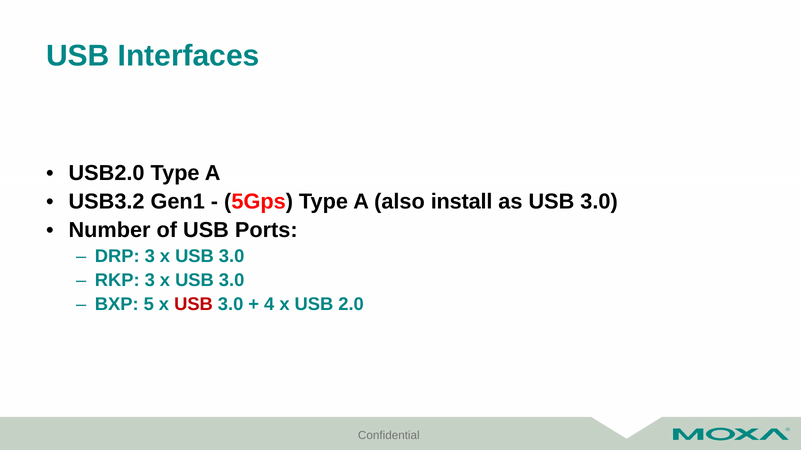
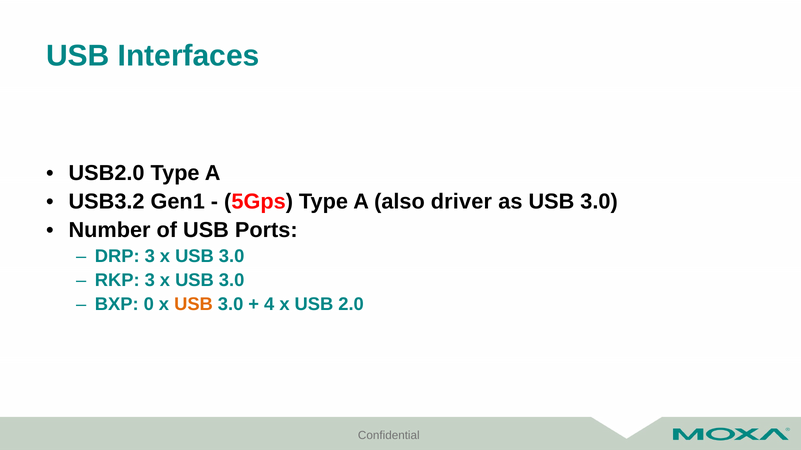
install: install -> driver (461, 202)
5: 5 -> 0 (149, 305)
USB colour: red -> orange (193, 305)
